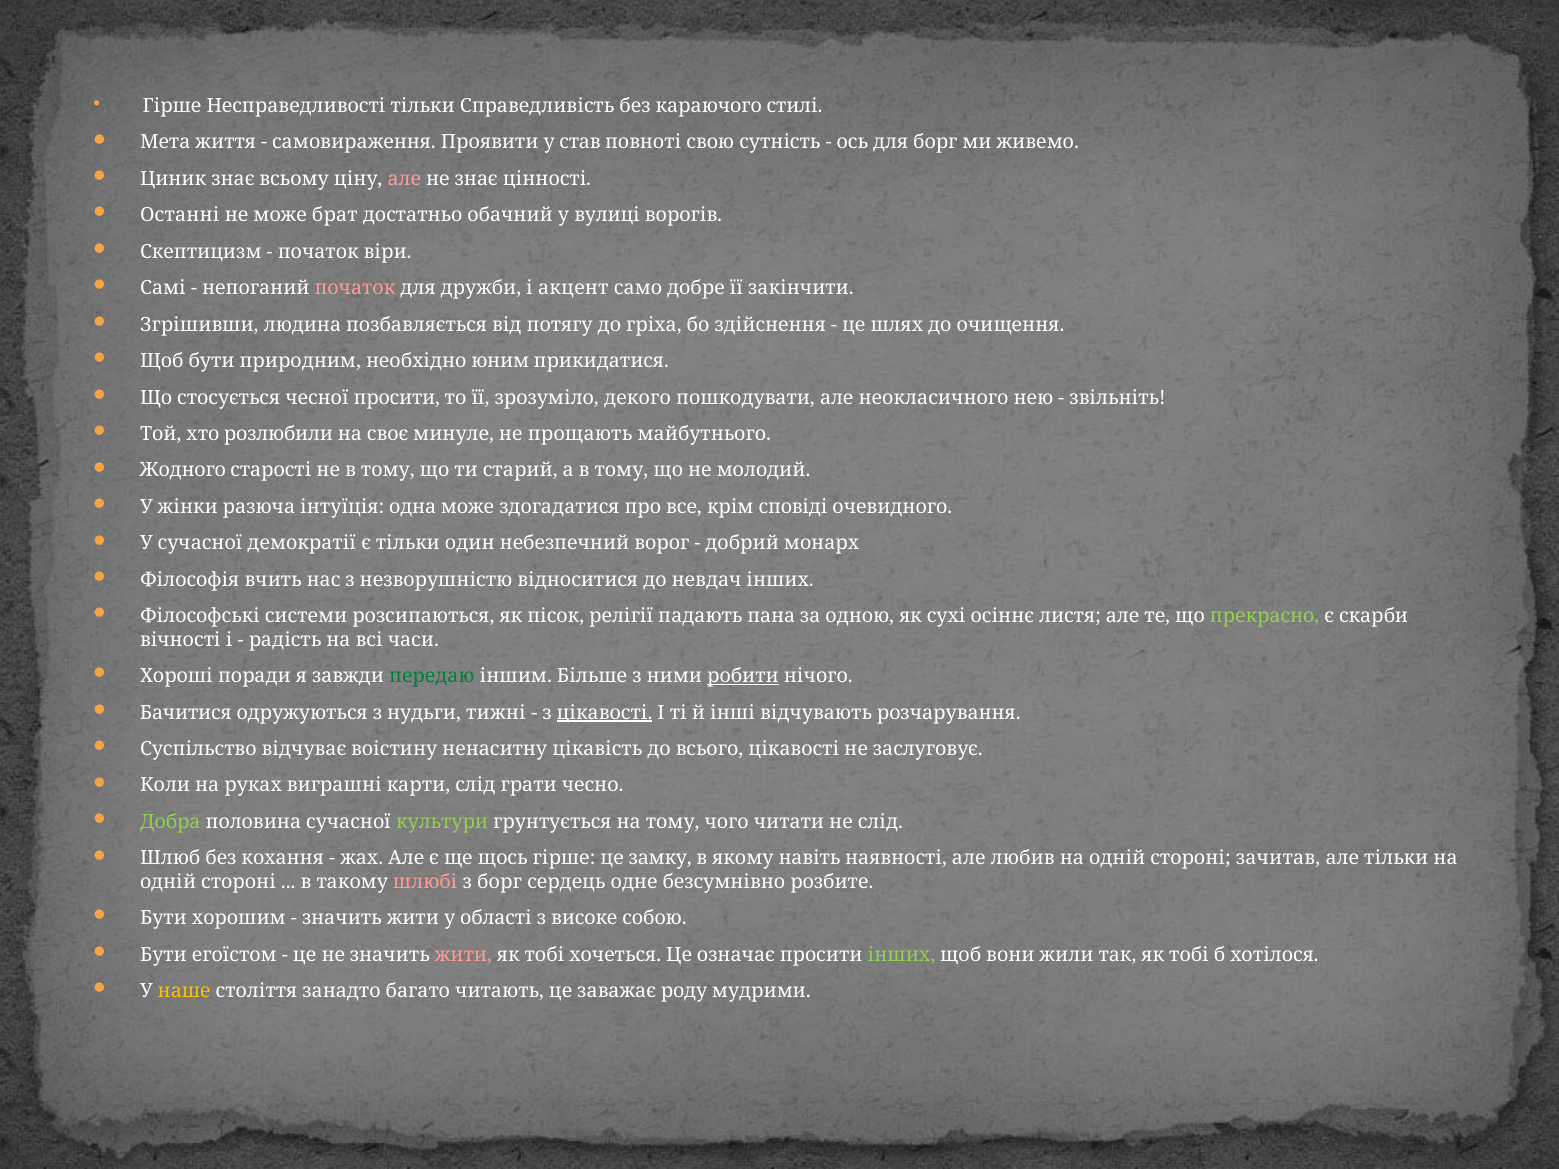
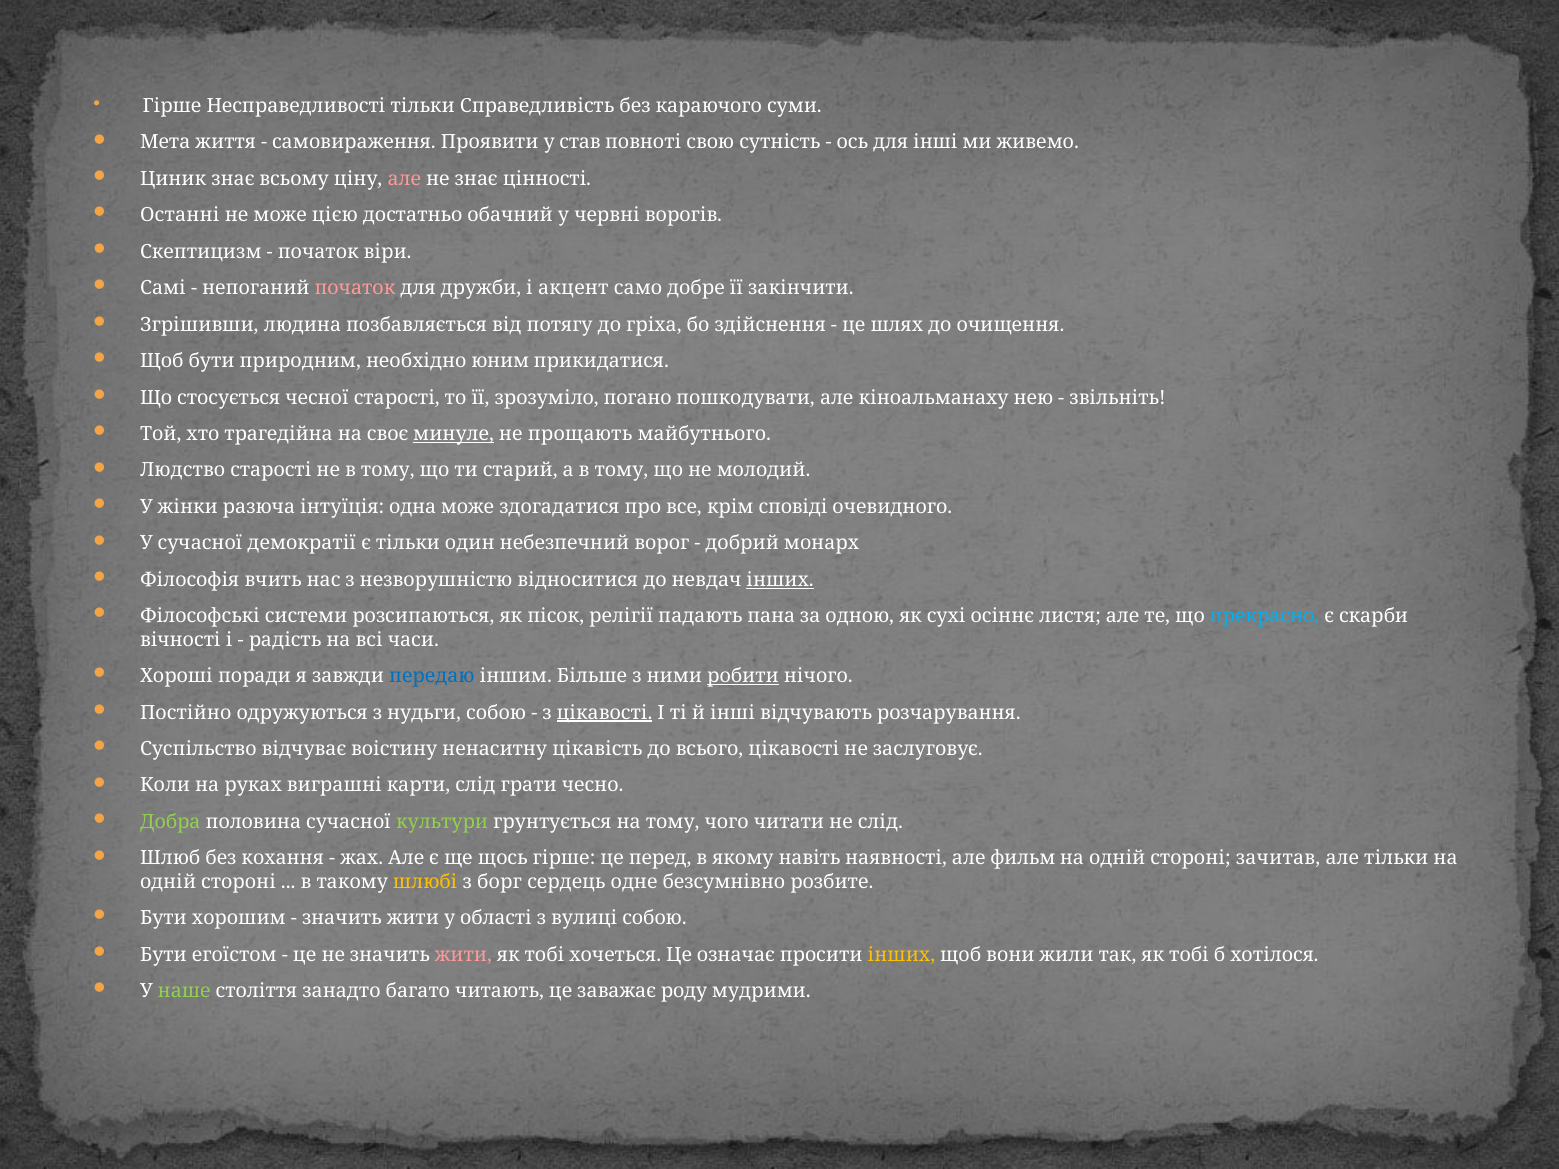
стилі: стилі -> суми (794, 106)
для борг: борг -> інші (935, 142)
брат: брат -> цією (335, 215)
вулиці: вулиці -> червні (607, 215)
чесної просити: просити -> старості (397, 398)
декого: декого -> погано (638, 398)
неокласичного: неокласичного -> кіноальманаху (934, 398)
розлюбили: розлюбили -> трагедійна (279, 434)
минуле underline: none -> present (454, 434)
Жодного: Жодного -> Людство (183, 471)
інших underline: none -> present (780, 580)
прекрасно colour: light green -> light blue (1265, 616)
передаю colour: green -> blue (432, 676)
Бачитися: Бачитися -> Постійно (186, 713)
нудьги тижні: тижні -> собою (496, 713)
замку: замку -> перед (660, 859)
любив: любив -> фильм (1023, 859)
шлюбі colour: pink -> yellow (425, 882)
високе: високе -> вулиці (584, 919)
інших colour: light green -> yellow (901, 955)
наше colour: yellow -> light green (184, 991)
